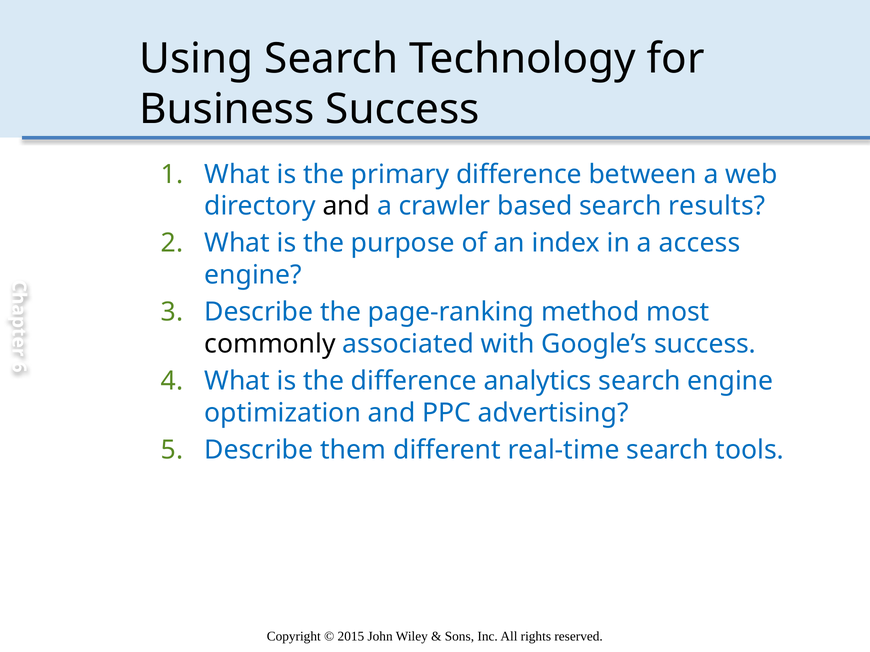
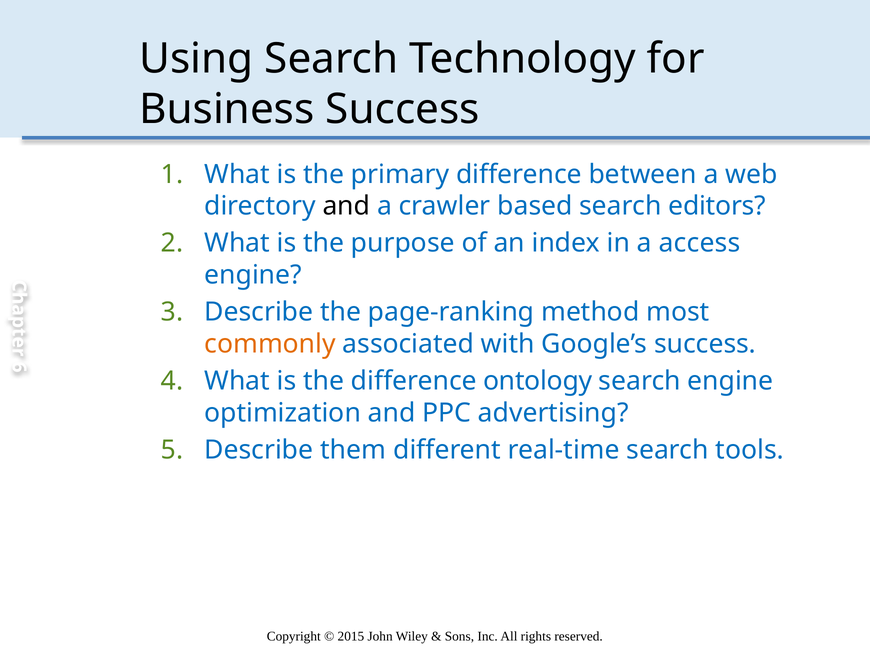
results: results -> editors (717, 206)
commonly colour: black -> orange (270, 344)
analytics: analytics -> ontology (538, 381)
